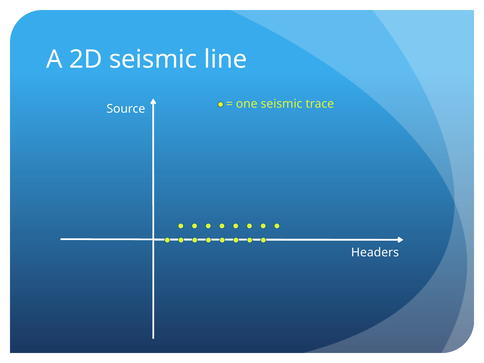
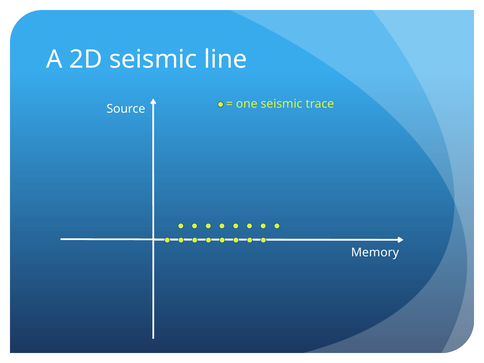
Headers: Headers -> Memory (375, 253)
